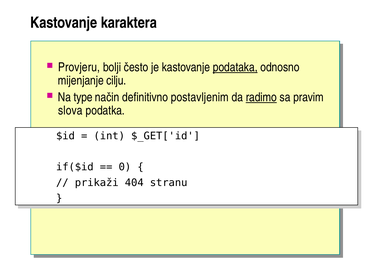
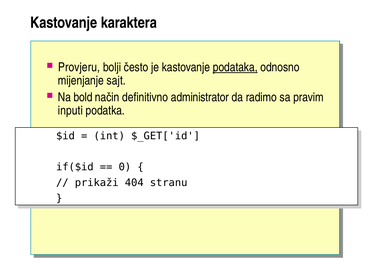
cilju: cilju -> sajt (116, 81)
type: type -> bold (83, 97)
postavljenim: postavljenim -> administrator (200, 97)
radimo underline: present -> none (261, 97)
slova: slova -> inputi (70, 111)
